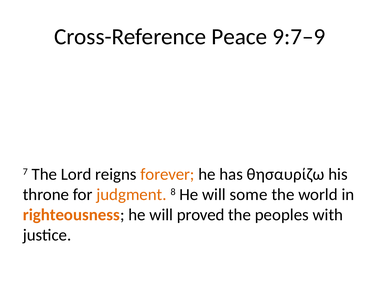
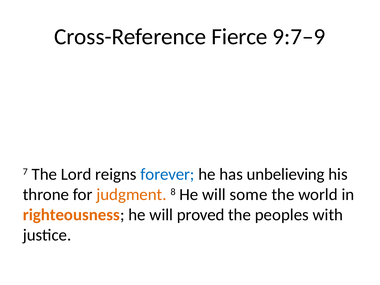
Peace: Peace -> Fierce (239, 37)
forever colour: orange -> blue (167, 174)
θησαυρίζω: θησαυρίζω -> unbelieving (286, 174)
